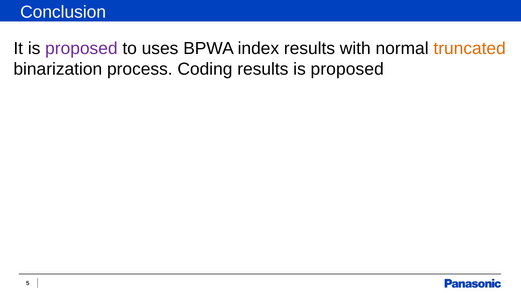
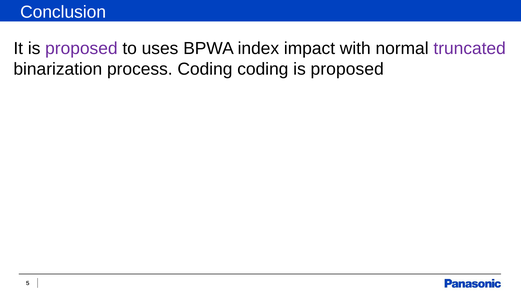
index results: results -> impact (309, 48)
truncated colour: orange -> purple (470, 48)
Coding results: results -> coding (263, 69)
